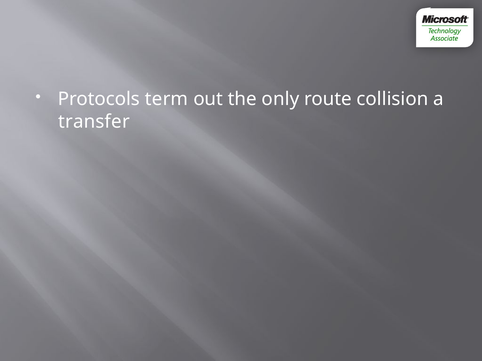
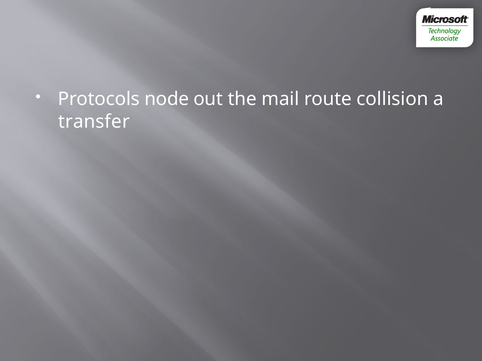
term: term -> node (167, 99)
only: only -> mail (280, 99)
